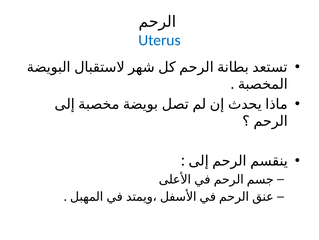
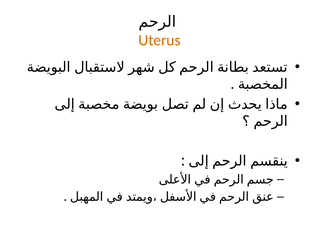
Uterus colour: blue -> orange (160, 40)
